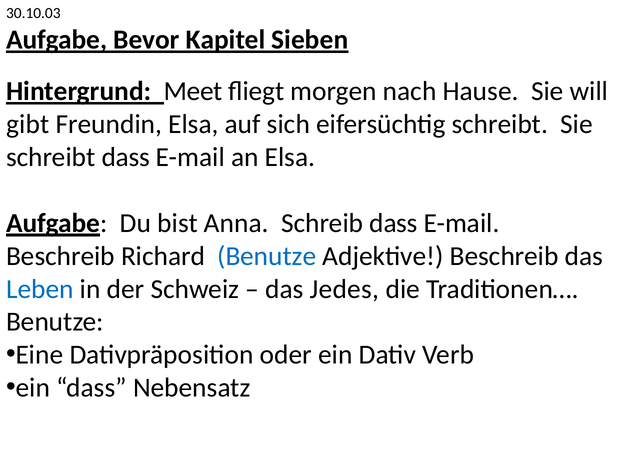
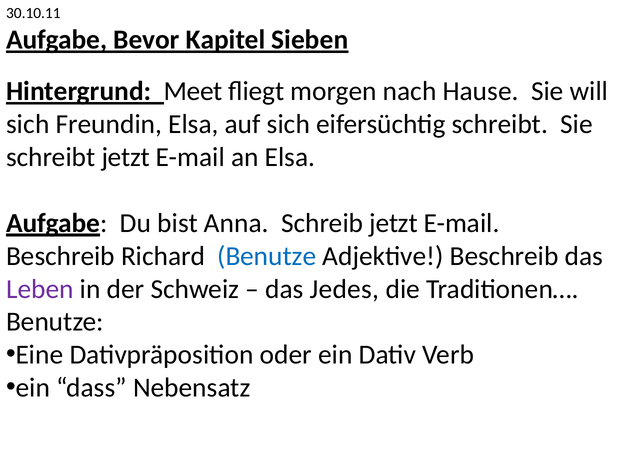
30.10.03: 30.10.03 -> 30.10.11 (33, 13)
gibt: gibt -> sich (28, 124)
schreibt dass: dass -> jetzt (126, 157)
Schreib dass: dass -> jetzt (394, 223)
Leben colour: blue -> purple (40, 289)
